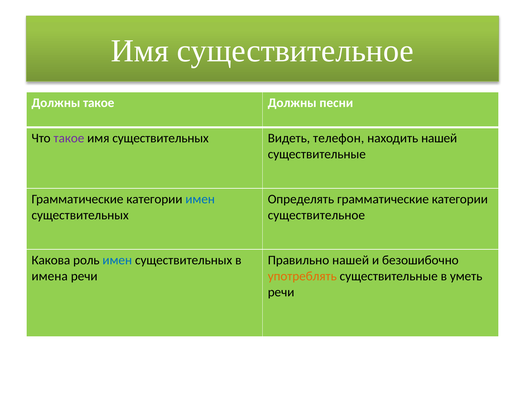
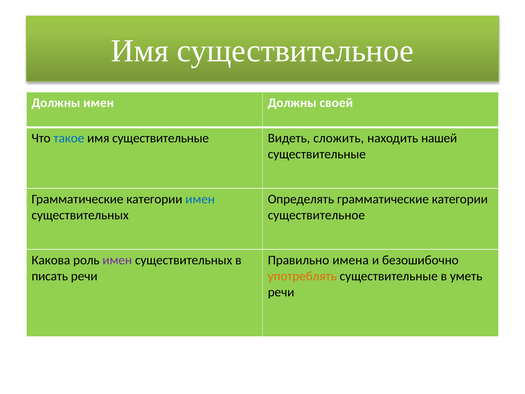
Должны такое: такое -> имен (99, 103)
песни: песни -> своей (336, 103)
такое colour: purple -> blue (69, 138)
имя существительных: существительных -> существительные (161, 138)
телефон: телефон -> сложить (339, 138)
имен colour: blue -> purple (117, 260)
Правильно нашей: нашей -> имена (351, 260)
имена: имена -> писать (50, 276)
